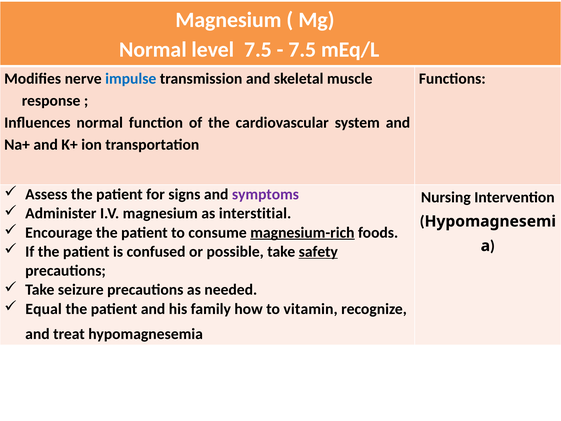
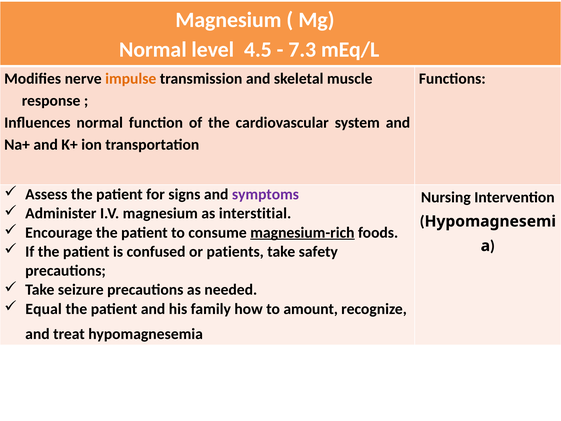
level 7.5: 7.5 -> 4.5 (258, 50)
7.5: 7.5 -> 7.3 (302, 50)
impulse colour: blue -> orange (131, 79)
possible: possible -> patients (235, 252)
safety underline: present -> none (318, 252)
vitamin: vitamin -> amount (311, 309)
